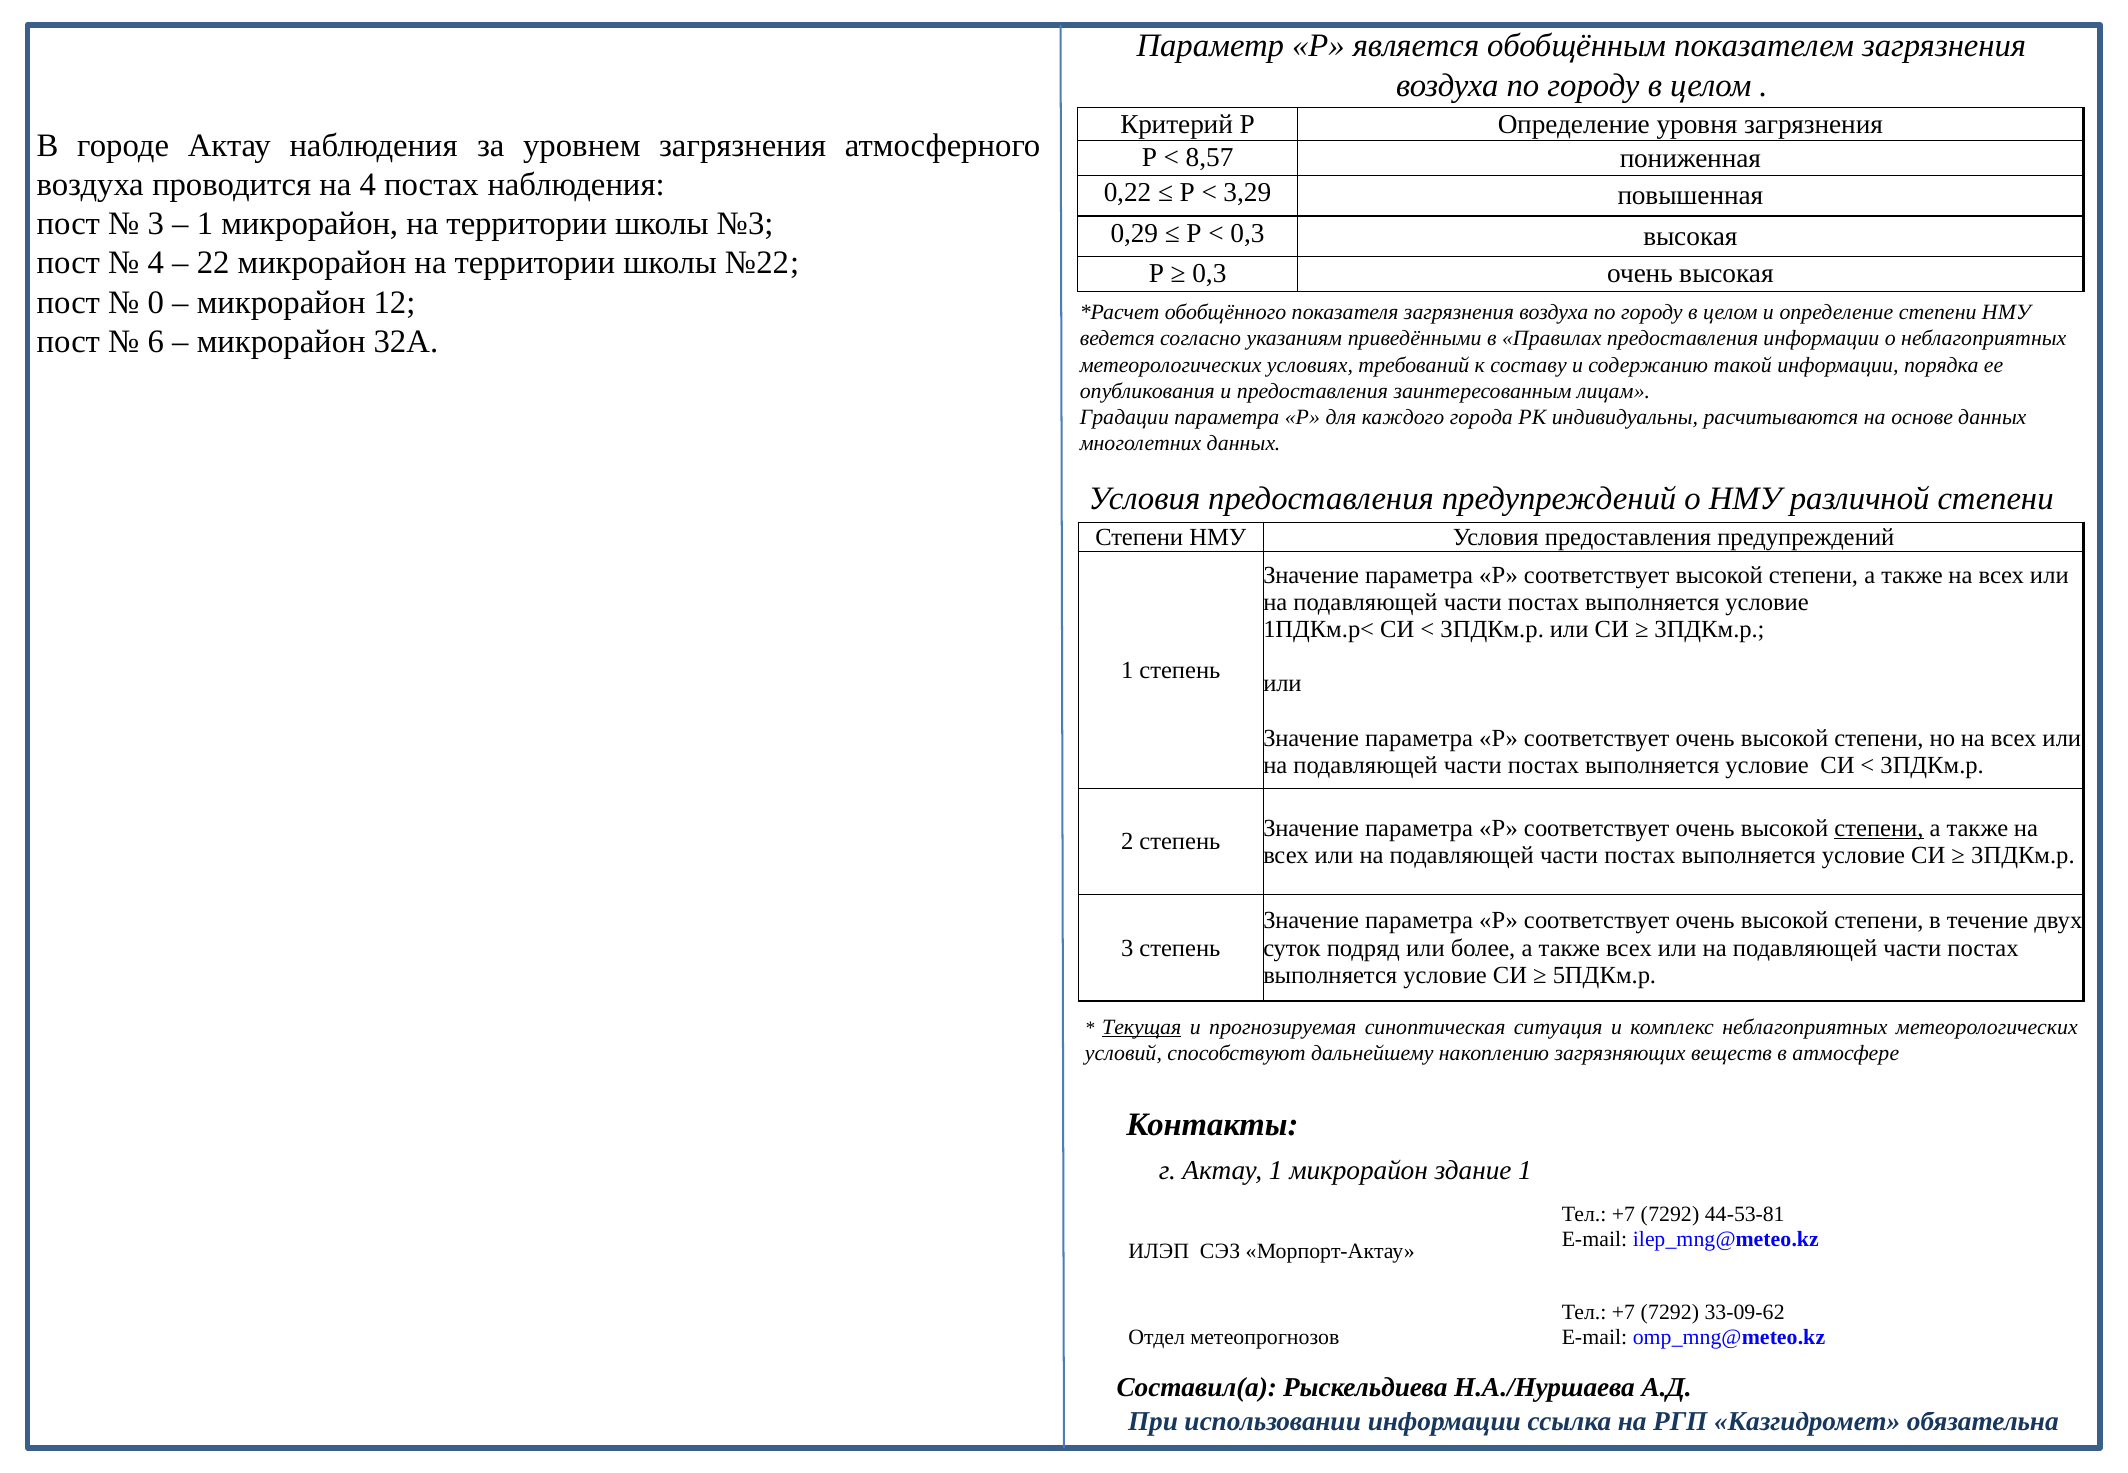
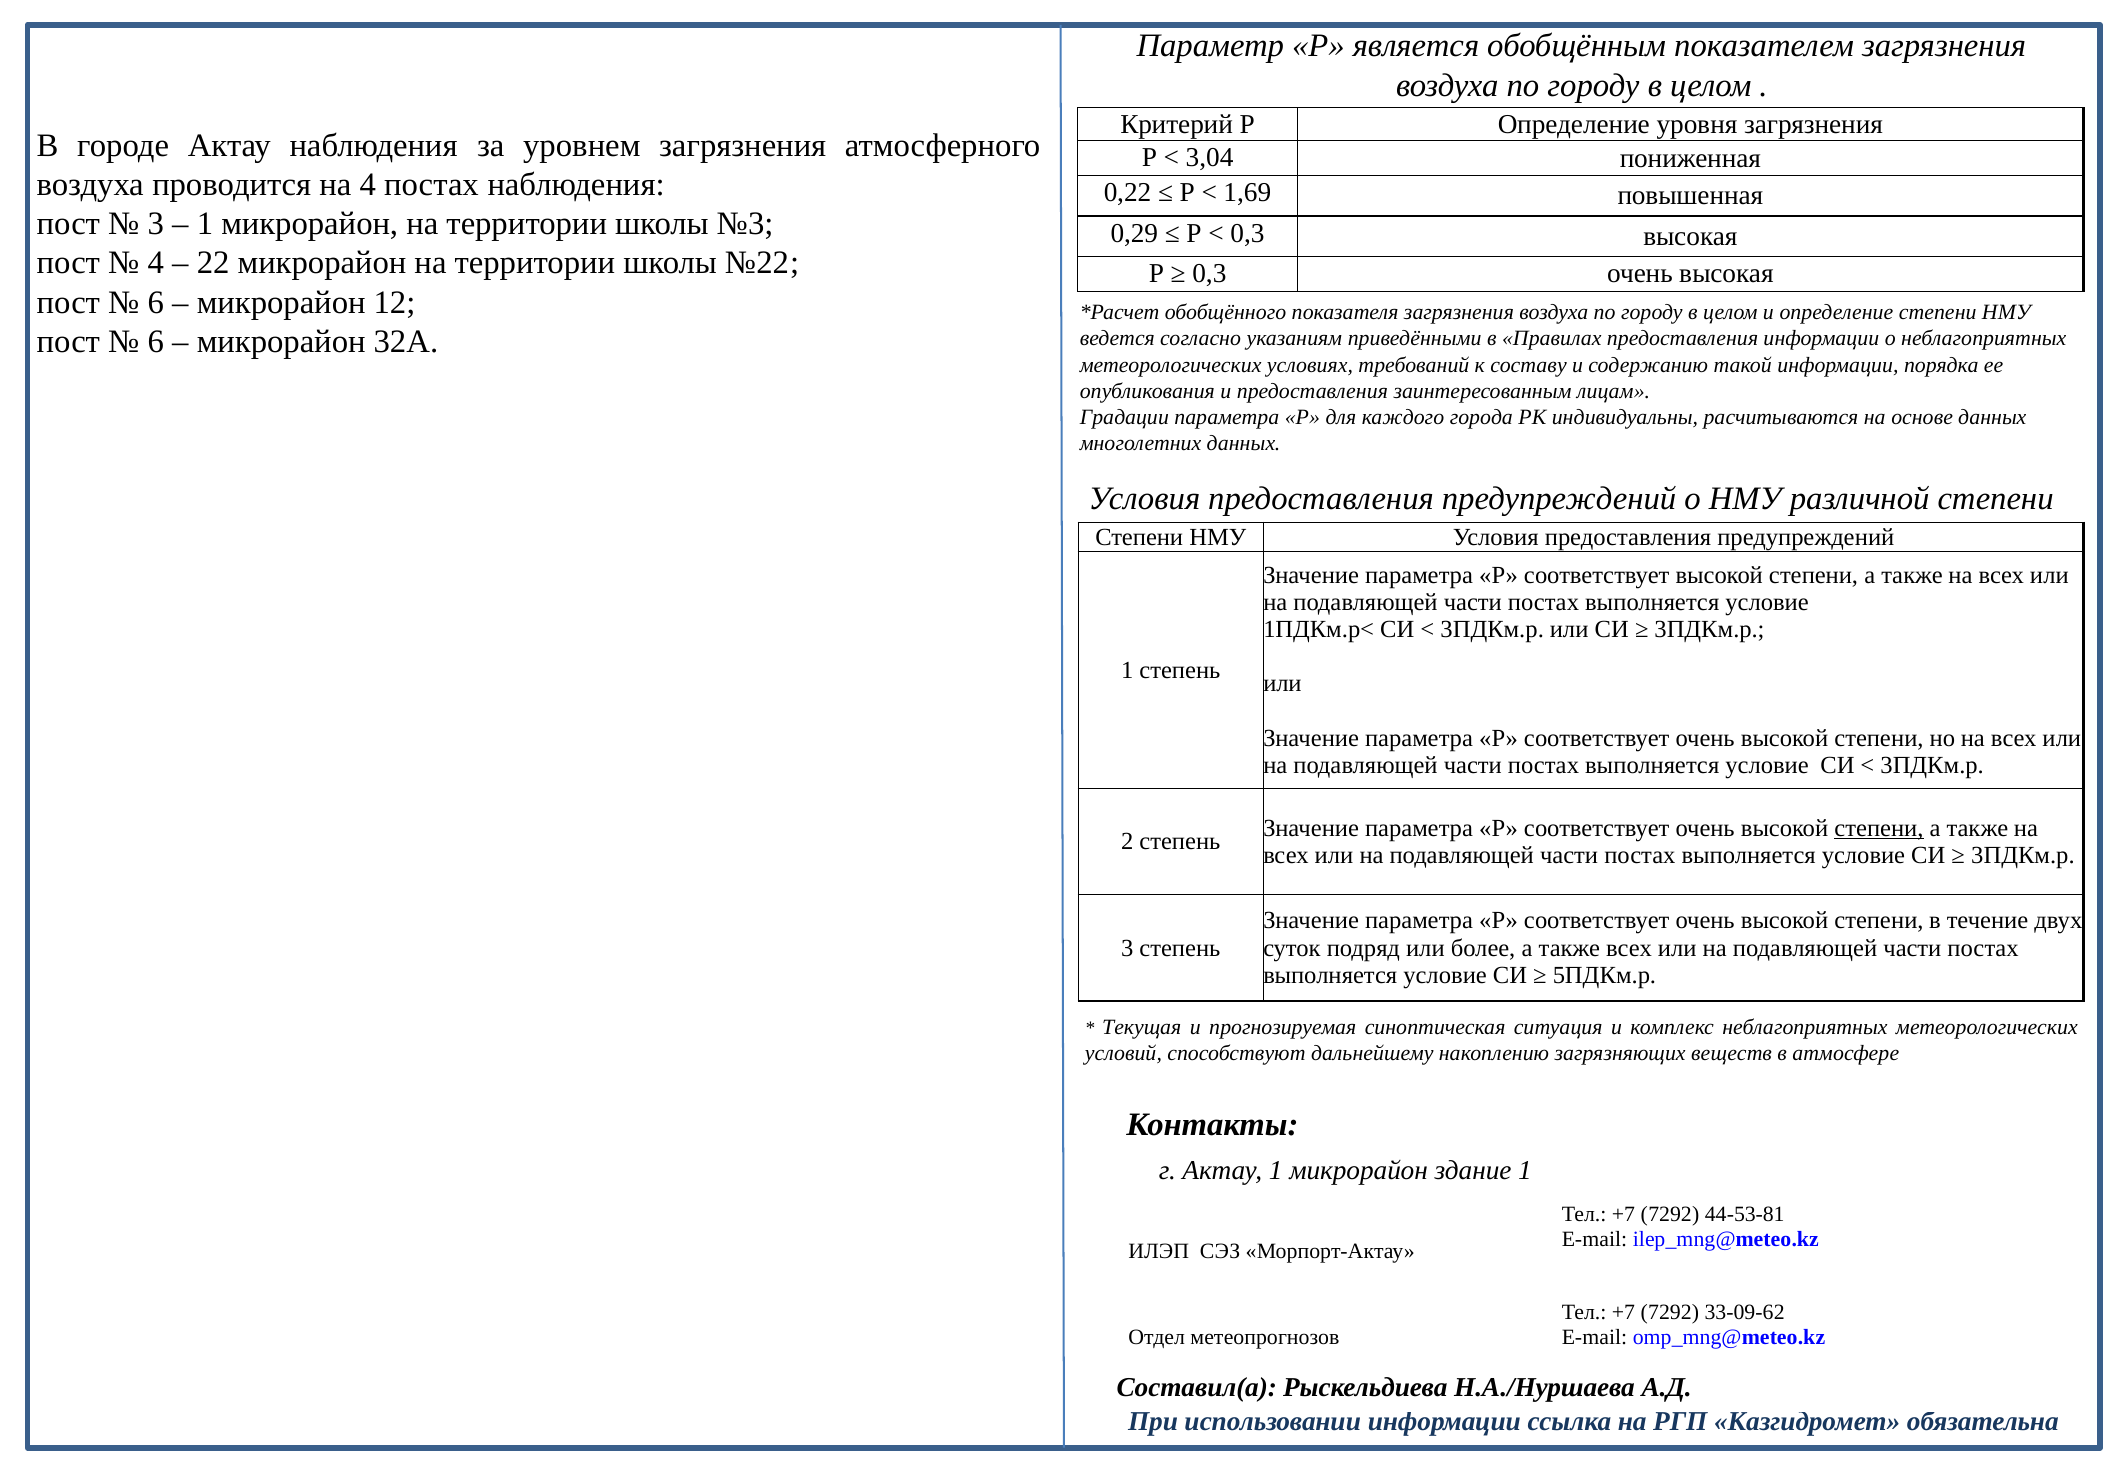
8,57: 8,57 -> 3,04 (1210, 158)
3,29: 3,29 -> 1,69 (1247, 193)
0: 0 -> 6 (156, 302)
Текущая underline: present -> none (1142, 1027)
